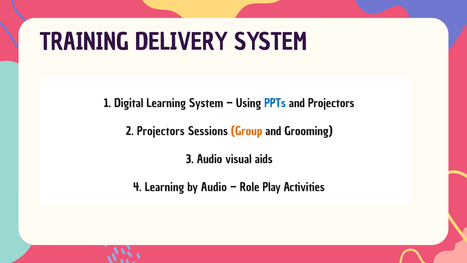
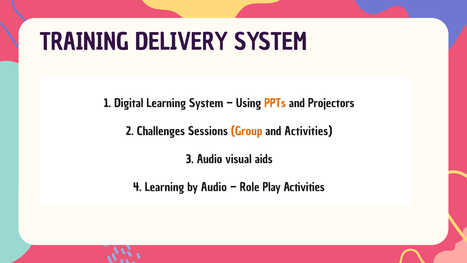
PPTs colour: blue -> orange (275, 103)
2 Projectors: Projectors -> Challenges (161, 131)
and Grooming: Grooming -> Activities (308, 131)
